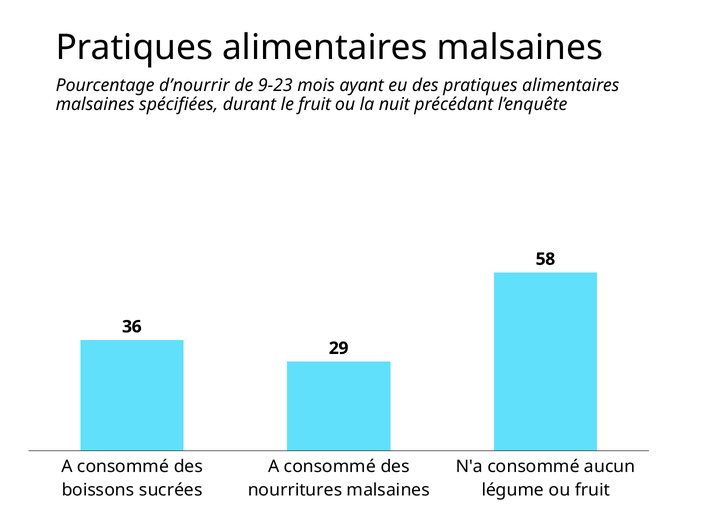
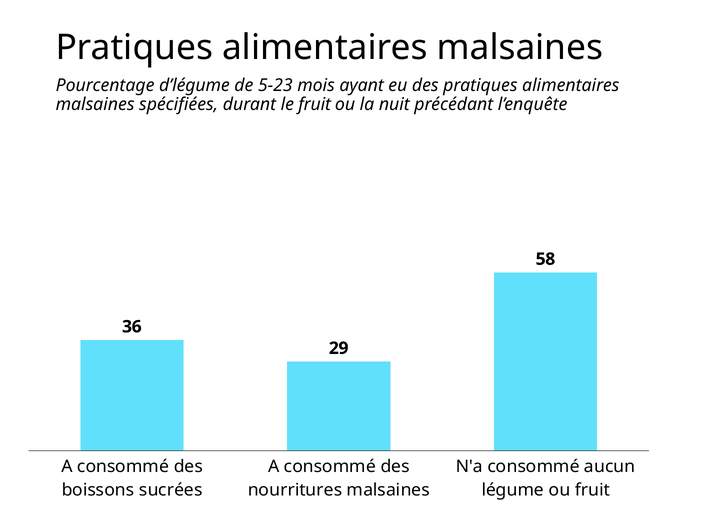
d’nourrir: d’nourrir -> d’légume (194, 85)
9-23: 9-23 -> 5-23 (275, 85)
